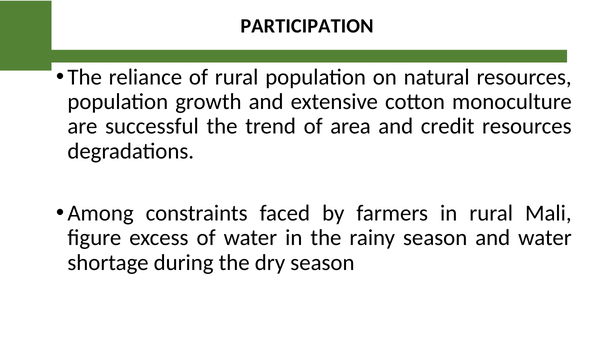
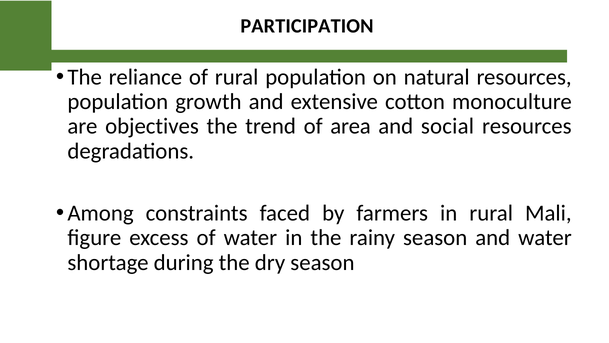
successful: successful -> objectives (152, 126)
credit: credit -> social (448, 126)
